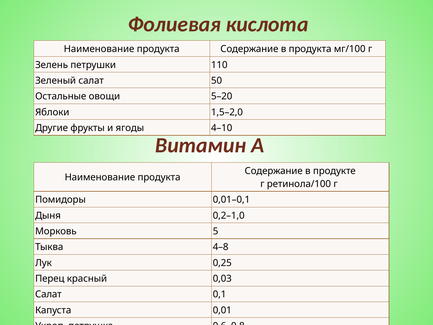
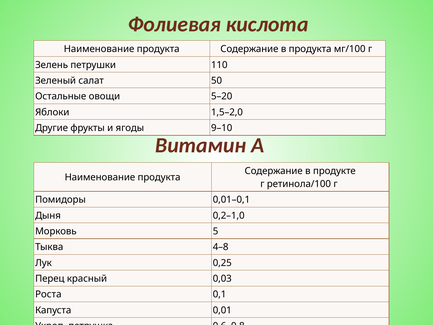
4–10: 4–10 -> 9–10 (222, 128)
Салат: Салат -> Роста (48, 294)
